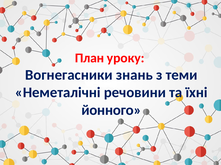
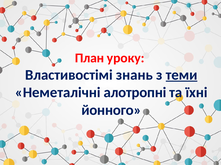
Вогнегасники: Вогнегасники -> Властивостімі (69, 75)
теми underline: none -> present (182, 75)
речовини: речовини -> алотропні (135, 93)
